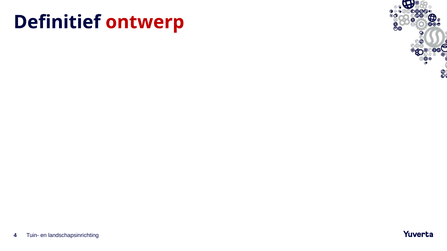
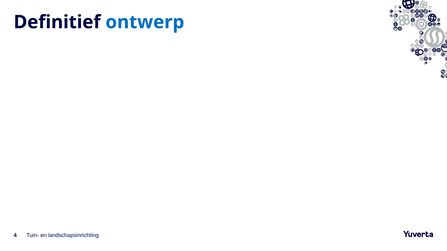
ontwerp colour: red -> blue (145, 22)
